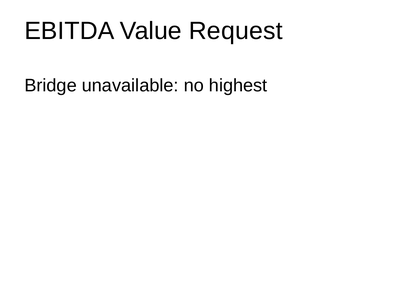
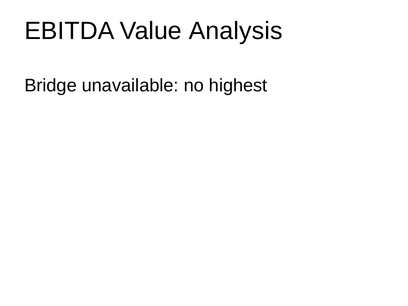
Request: Request -> Analysis (236, 31)
